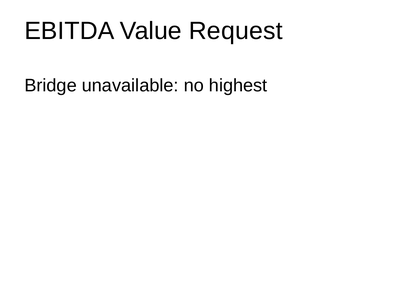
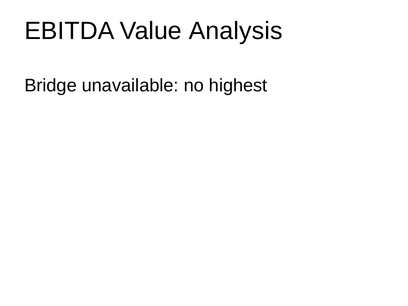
Request: Request -> Analysis (236, 31)
